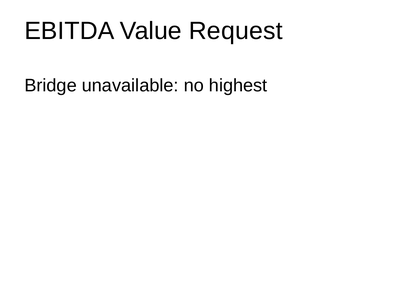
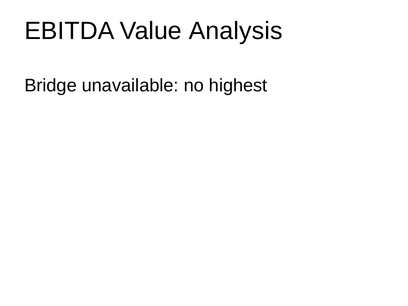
Request: Request -> Analysis (236, 31)
